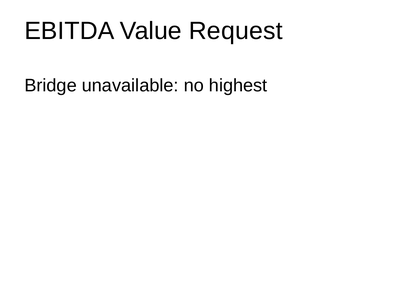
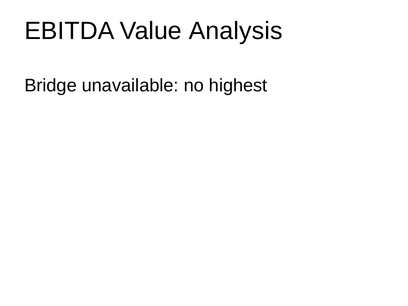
Request: Request -> Analysis (236, 31)
